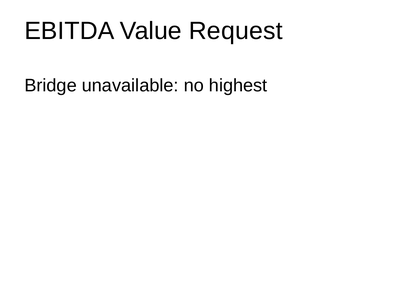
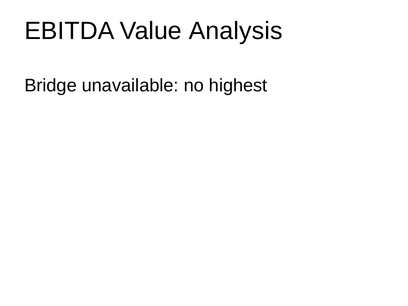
Request: Request -> Analysis (236, 31)
